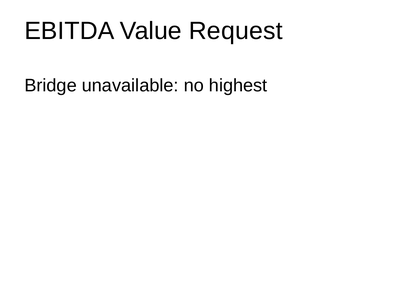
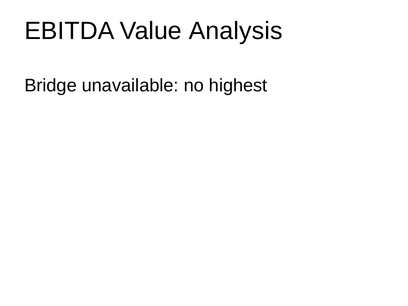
Request: Request -> Analysis (236, 31)
